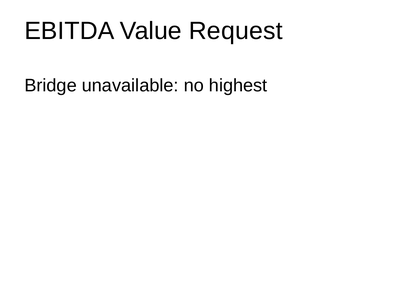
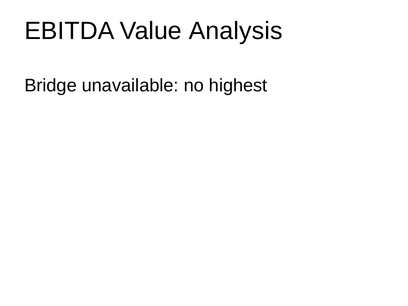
Request: Request -> Analysis (236, 31)
